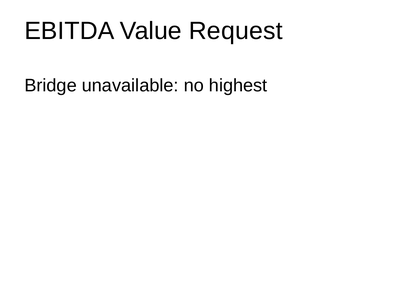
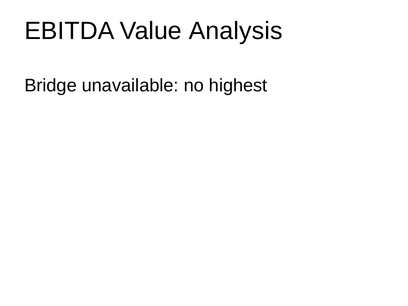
Request: Request -> Analysis (236, 31)
